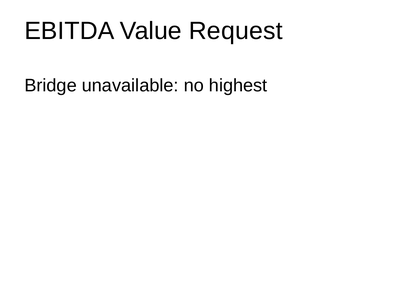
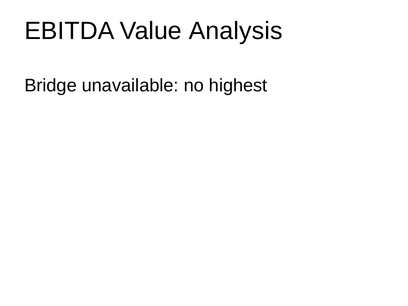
Request: Request -> Analysis (236, 31)
